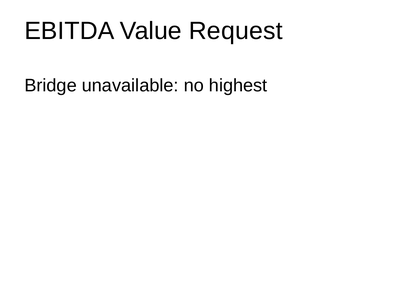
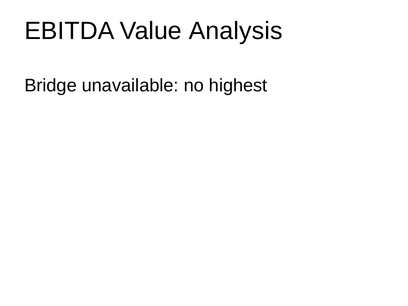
Request: Request -> Analysis (236, 31)
